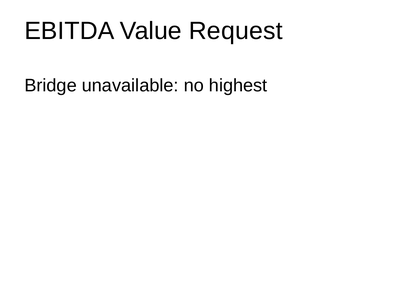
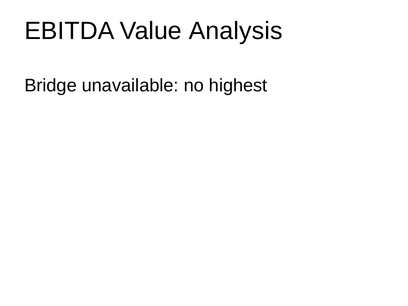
Request: Request -> Analysis (236, 31)
